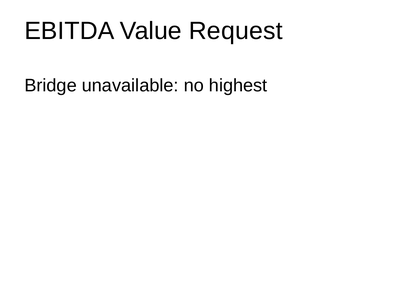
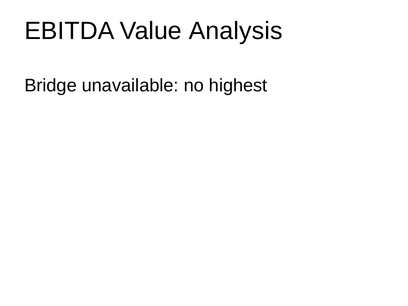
Request: Request -> Analysis (236, 31)
